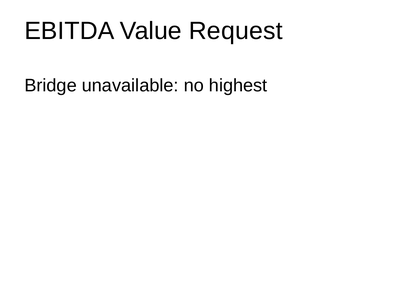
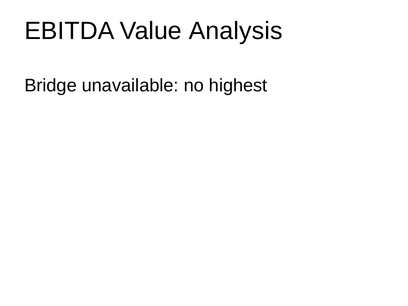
Request: Request -> Analysis (236, 31)
